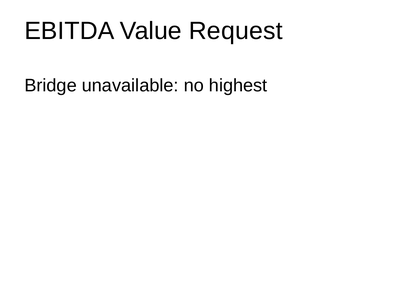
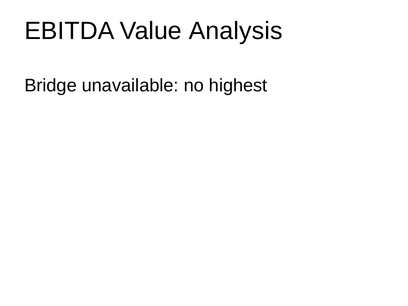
Request: Request -> Analysis (236, 31)
